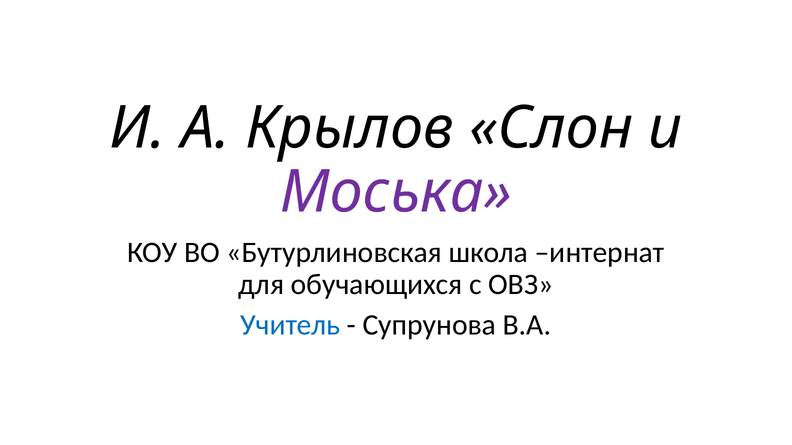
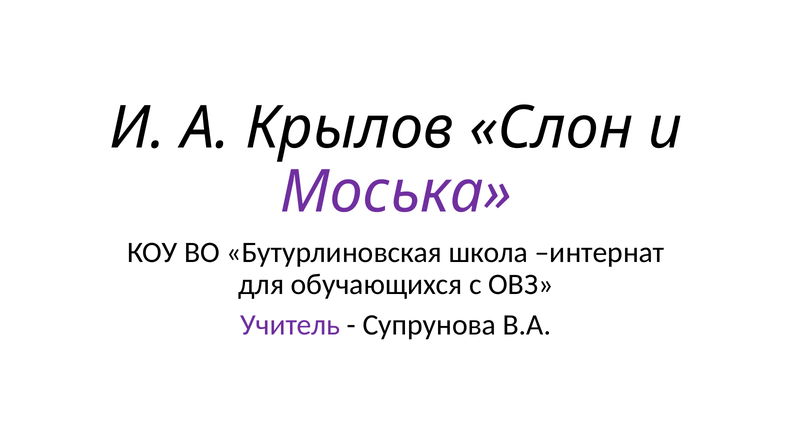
Учитель colour: blue -> purple (290, 325)
